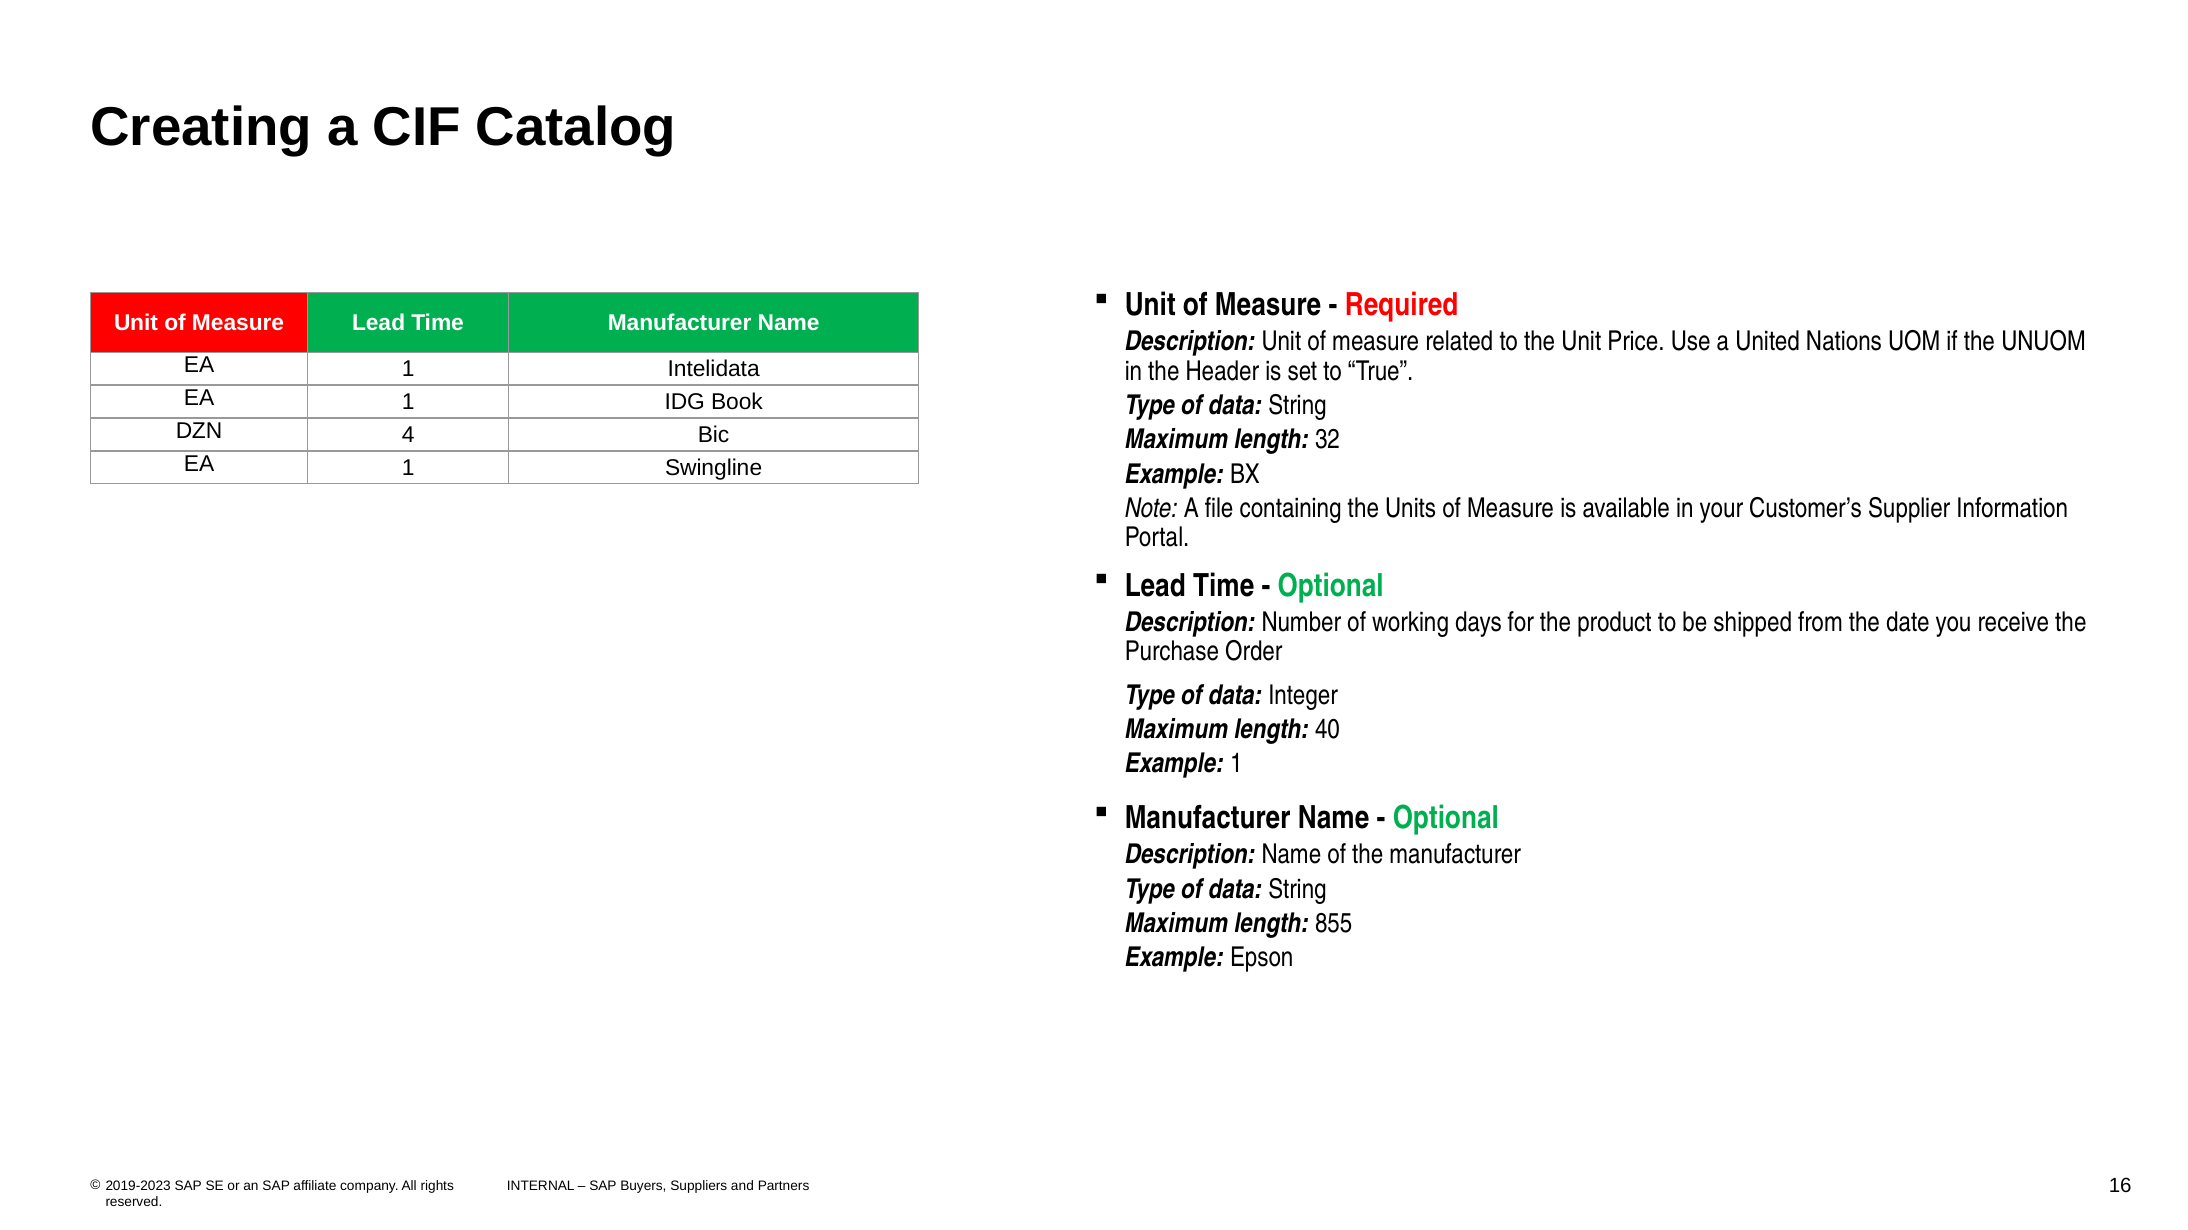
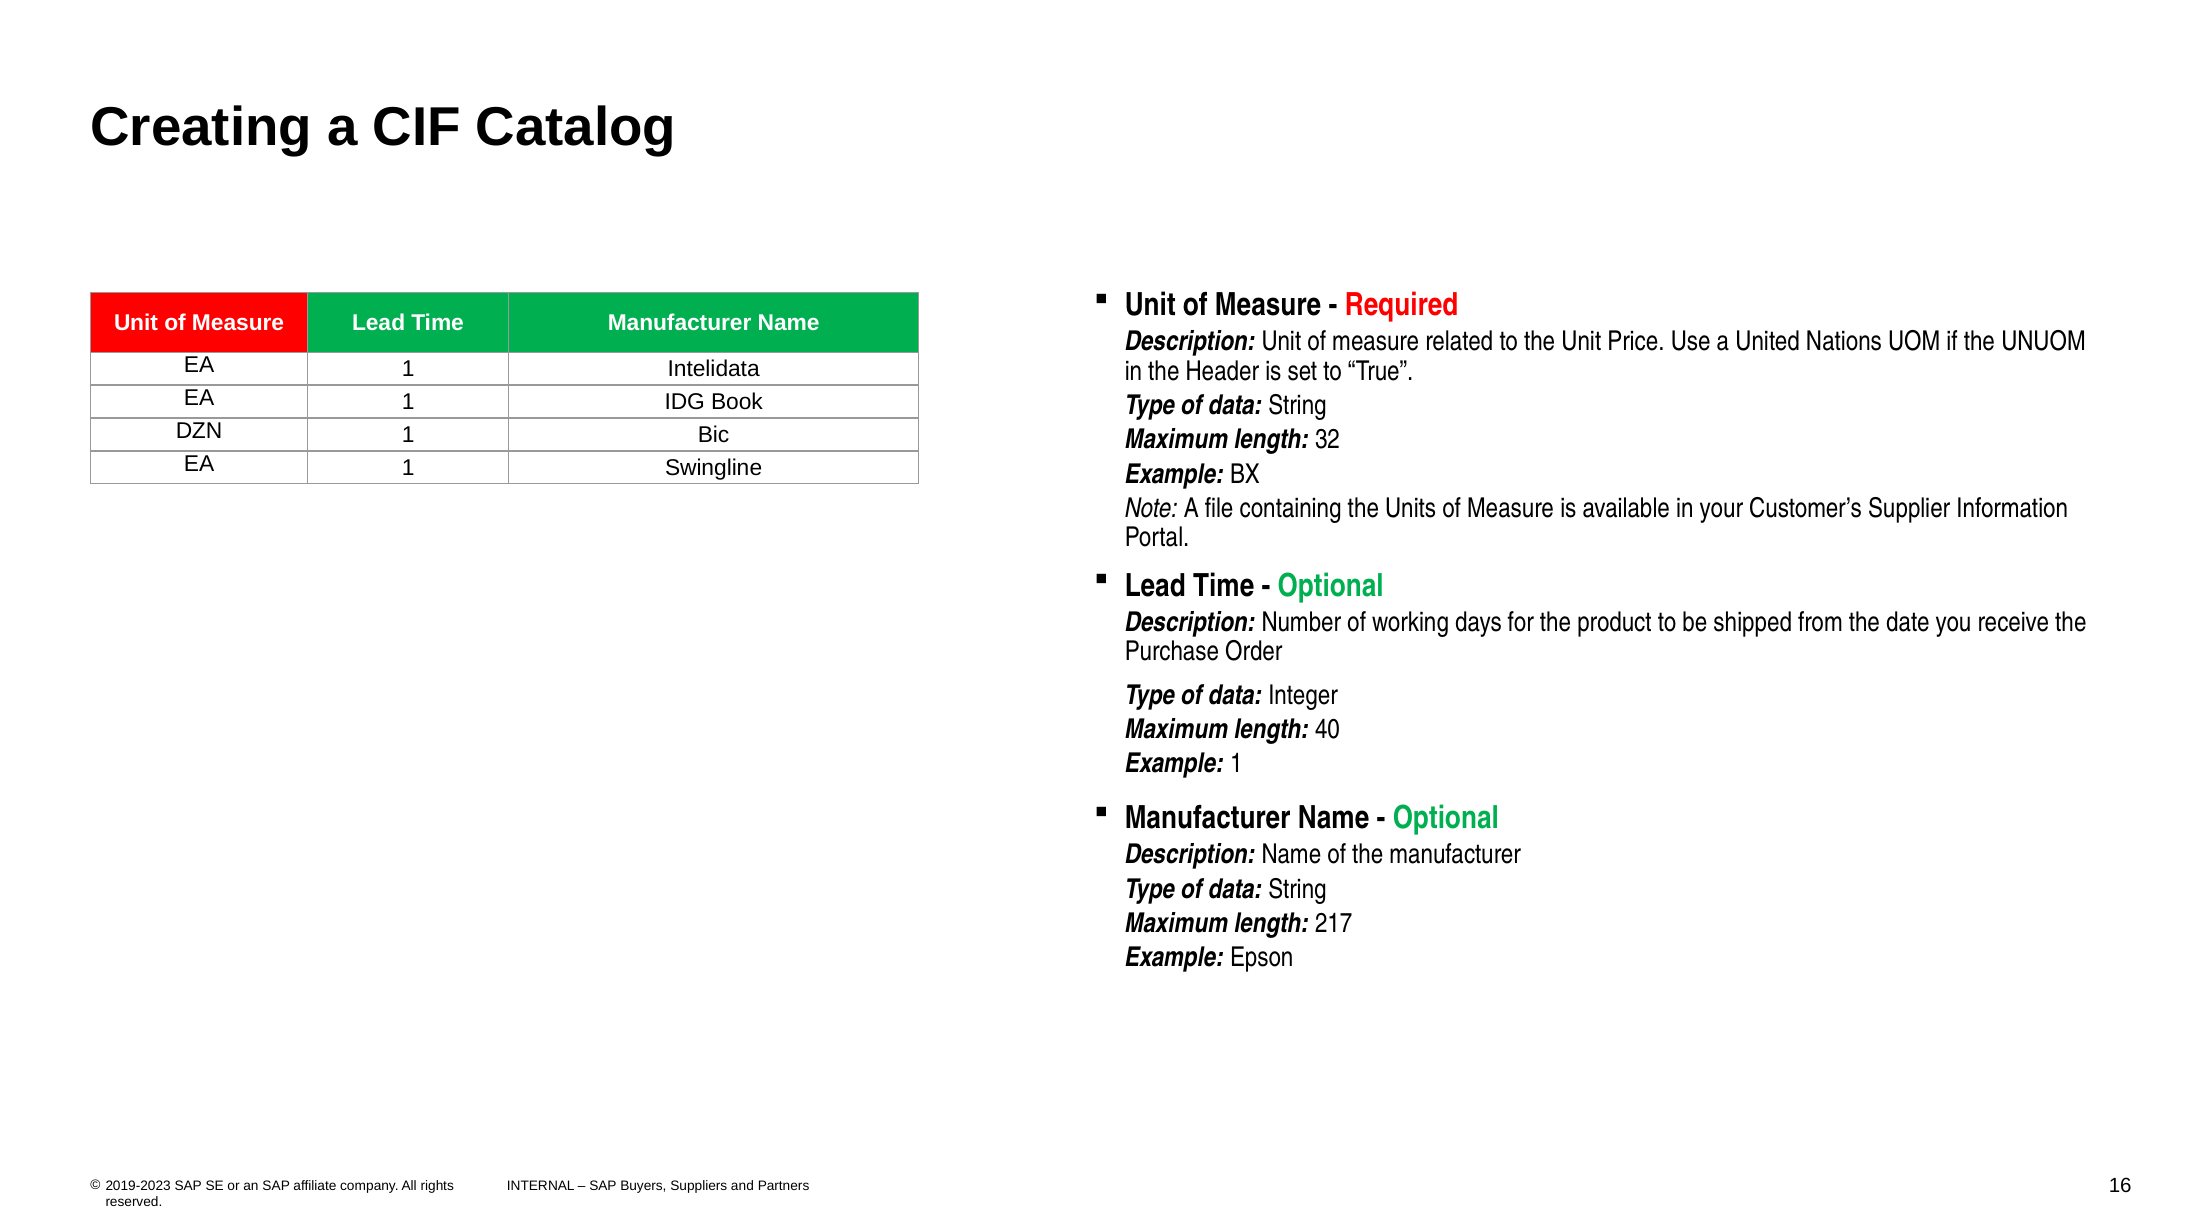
DZN 4: 4 -> 1 (408, 435)
855: 855 -> 217 (1334, 924)
